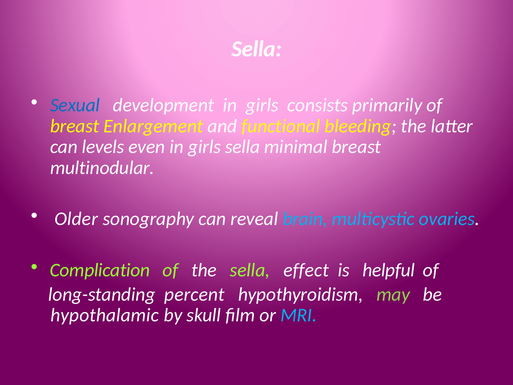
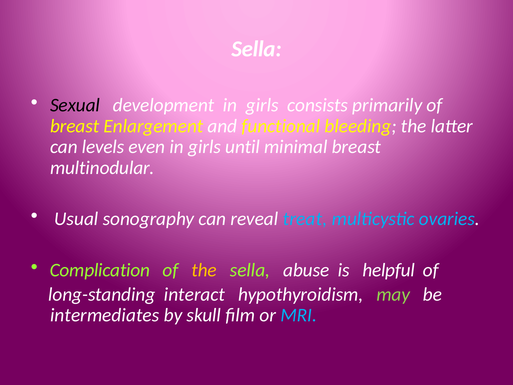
Sexual colour: blue -> black (75, 105)
girls sella: sella -> until (243, 147)
Older: Older -> Usual (76, 219)
brain: brain -> treat (305, 219)
the colour: white -> yellow (204, 270)
effect: effect -> abuse (306, 270)
percent: percent -> interact (195, 294)
hypothalamic: hypothalamic -> intermediates (105, 315)
